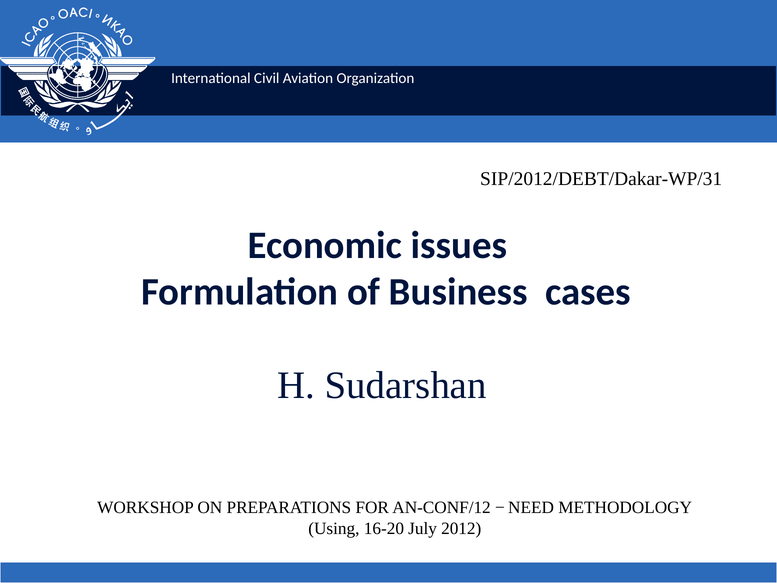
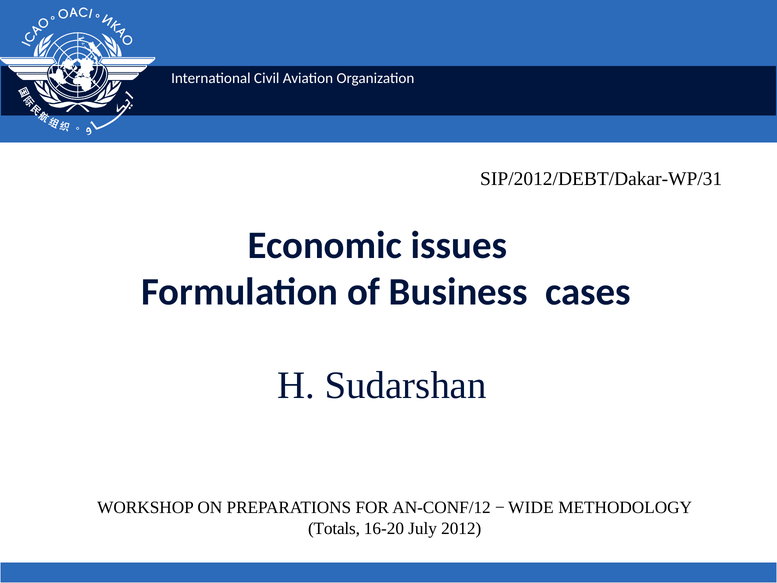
NEED: NEED -> WIDE (531, 507)
Using: Using -> Totals (334, 528)
